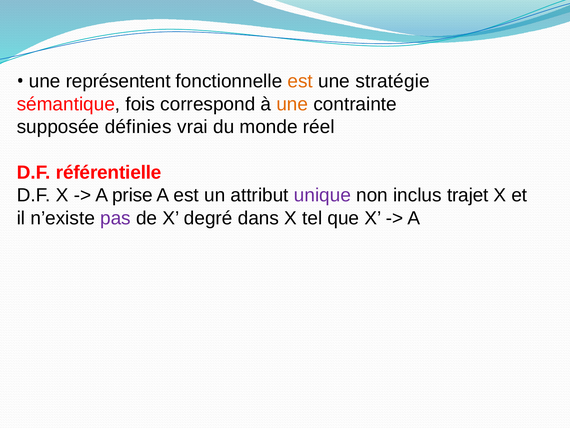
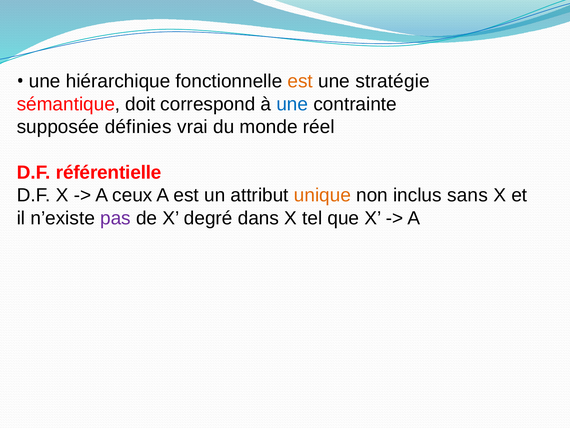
représentent: représentent -> hiérarchique (118, 81)
fois: fois -> doit (140, 104)
une colour: orange -> blue (292, 104)
prise: prise -> ceux (132, 195)
unique colour: purple -> orange (322, 195)
trajet: trajet -> sans (468, 195)
